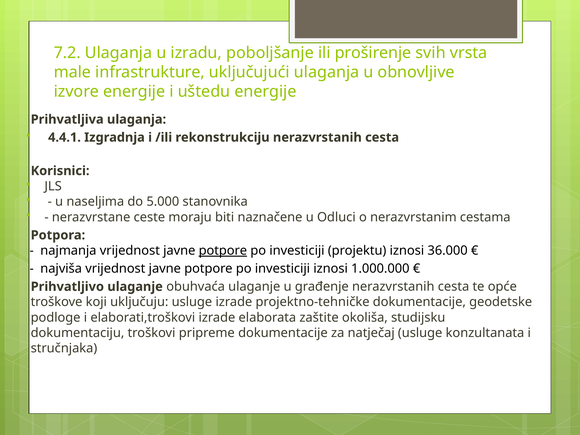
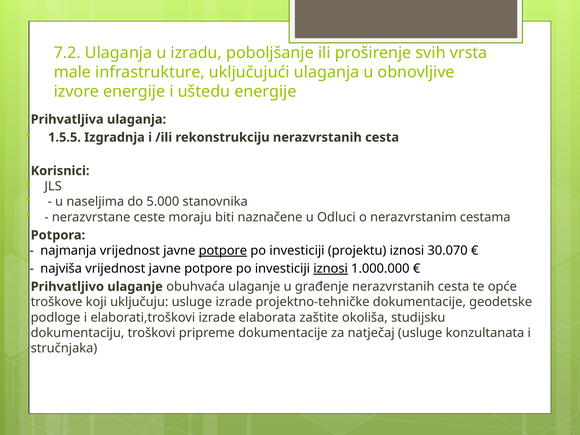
4.4.1: 4.4.1 -> 1.5.5 (64, 137)
36.000: 36.000 -> 30.070 (448, 251)
iznosi underline: none -> present (331, 269)
